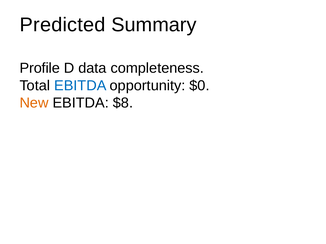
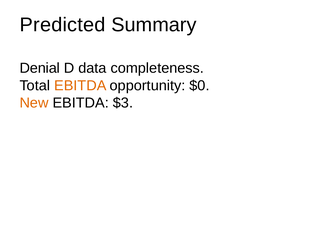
Profile: Profile -> Denial (40, 68)
EBITDA colour: blue -> orange (80, 86)
$8: $8 -> $3 (123, 103)
